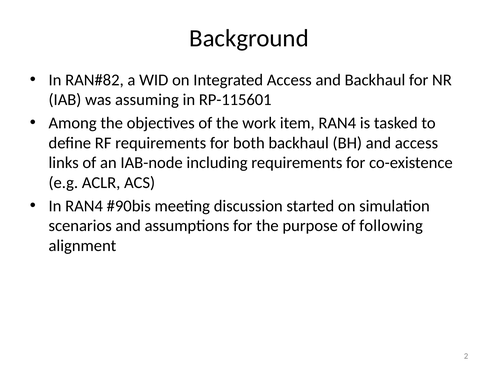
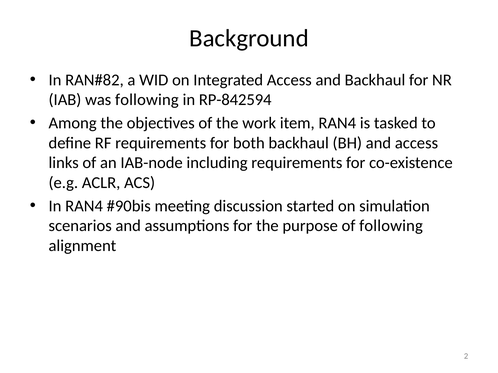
was assuming: assuming -> following (147, 100)
RP-115601: RP-115601 -> RP-842594 (235, 100)
